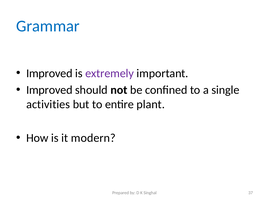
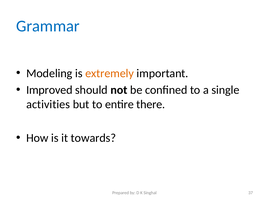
Improved: Improved -> Modeling (49, 73)
extremely colour: purple -> orange (110, 73)
plant: plant -> there (151, 104)
modern: modern -> towards (93, 138)
